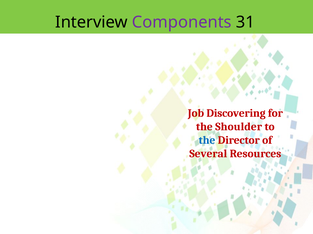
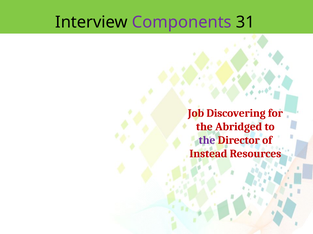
Shoulder: Shoulder -> Abridged (239, 127)
the colour: blue -> purple (207, 141)
Several: Several -> Instead (208, 154)
